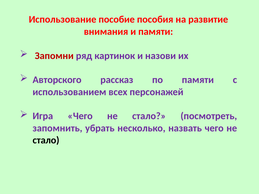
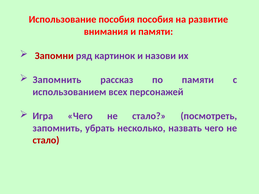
Использование пособие: пособие -> пособия (117, 19)
Авторского: Авторского -> Запомнить (57, 80)
стало colour: black -> red (46, 140)
